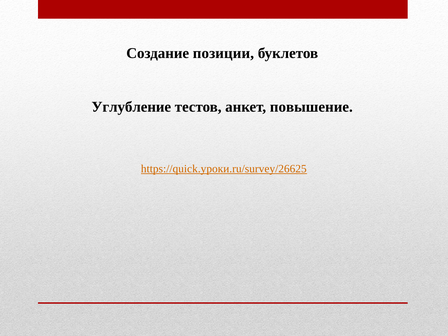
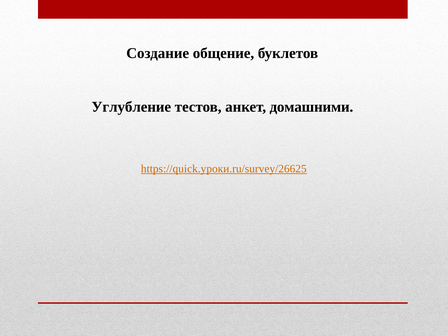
позиции: позиции -> общение (224, 53)
повышение: повышение -> домашними (311, 107)
